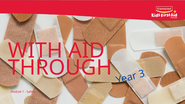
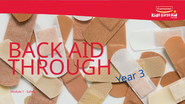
WITH: WITH -> BACK (35, 51)
